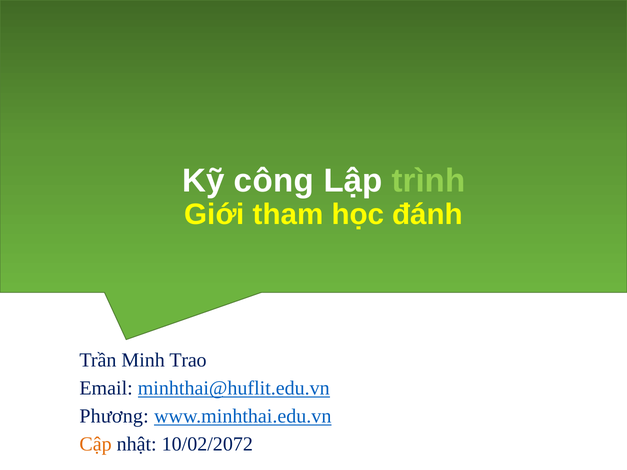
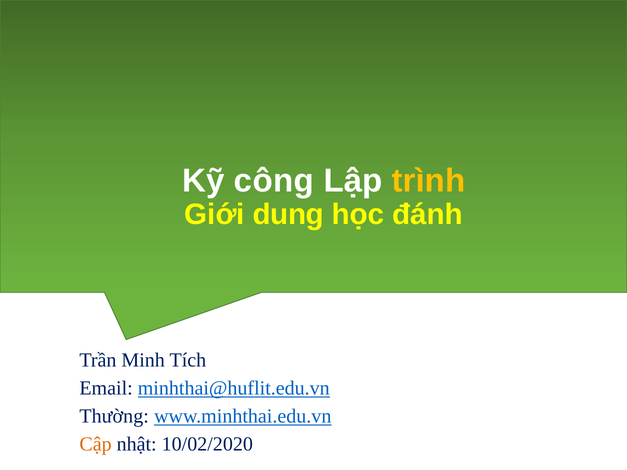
trình colour: light green -> yellow (428, 181)
tham: tham -> dung (288, 215)
Trao: Trao -> Tích (188, 360)
Phương: Phương -> Thường (114, 416)
10/02/2072: 10/02/2072 -> 10/02/2020 (207, 445)
